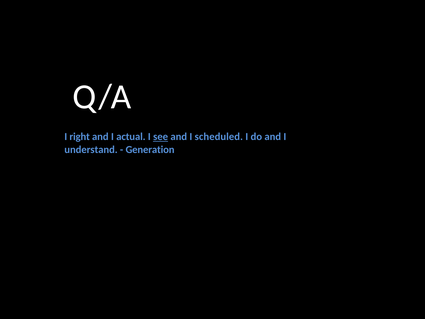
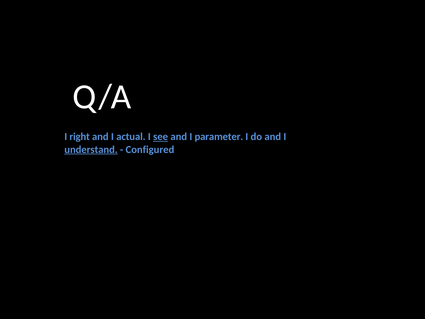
scheduled: scheduled -> parameter (219, 137)
understand underline: none -> present (91, 149)
Generation: Generation -> Configured (150, 149)
